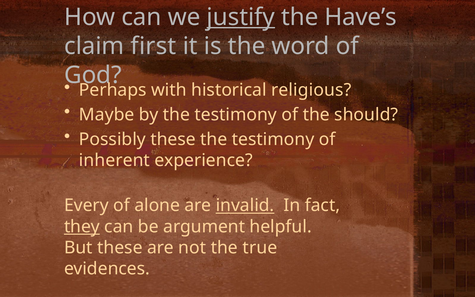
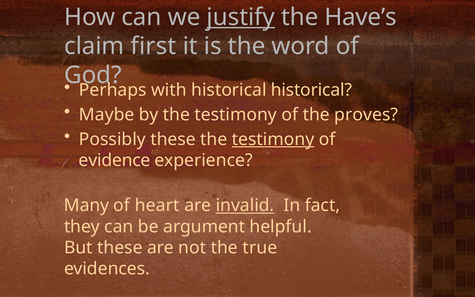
historical religious: religious -> historical (311, 90)
should: should -> proves (366, 115)
testimony underline: none -> present (273, 139)
inherent: inherent -> evidence (115, 160)
Every: Every -> Many (86, 205)
alone: alone -> heart (157, 205)
they underline: present -> none (82, 227)
